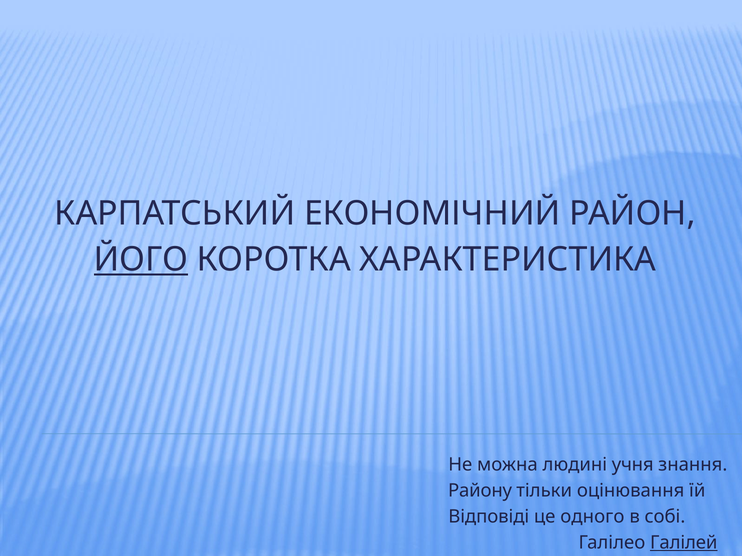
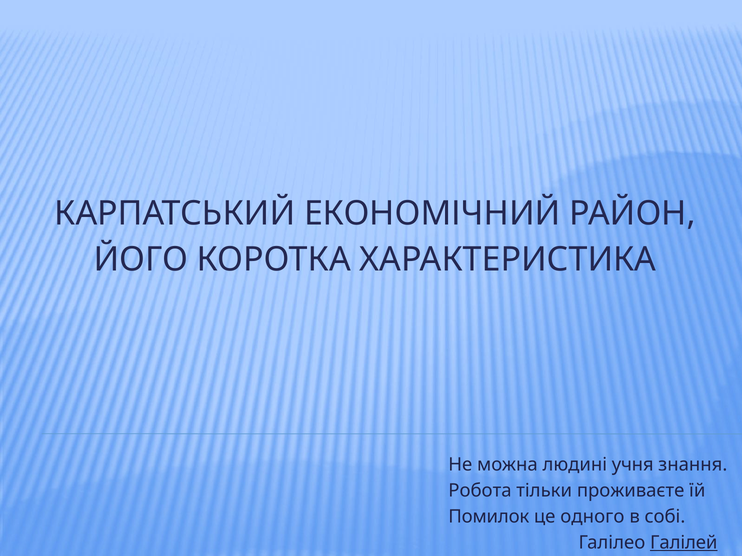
ЙОГО underline: present -> none (141, 260)
Району: Району -> Робота (480, 491)
оцінювання: оцінювання -> проживаєте (631, 491)
Відповіді: Відповіді -> Помилок (489, 517)
